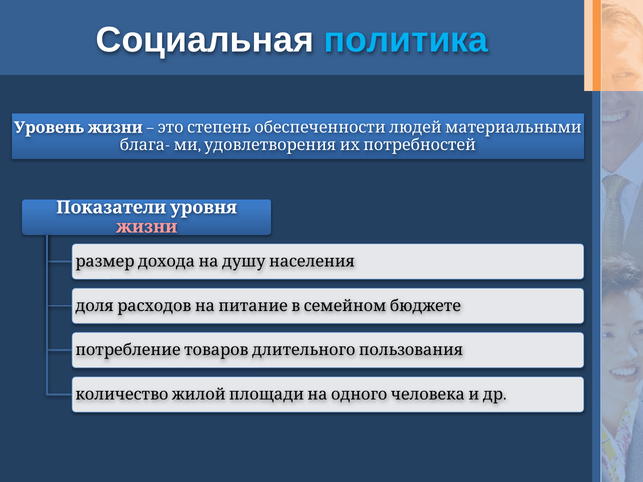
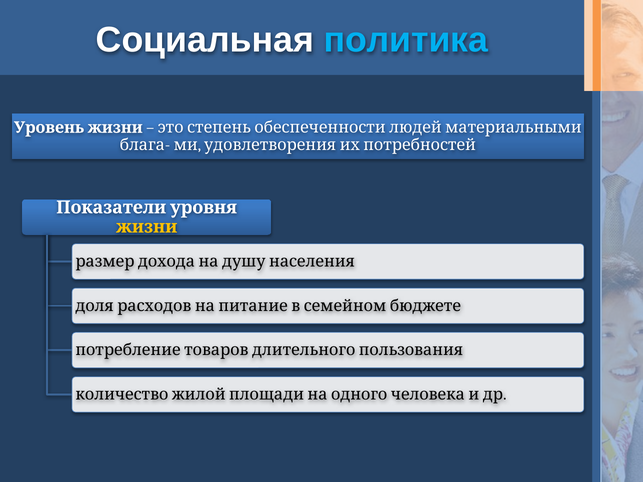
жизни colour: pink -> yellow (147, 227)
